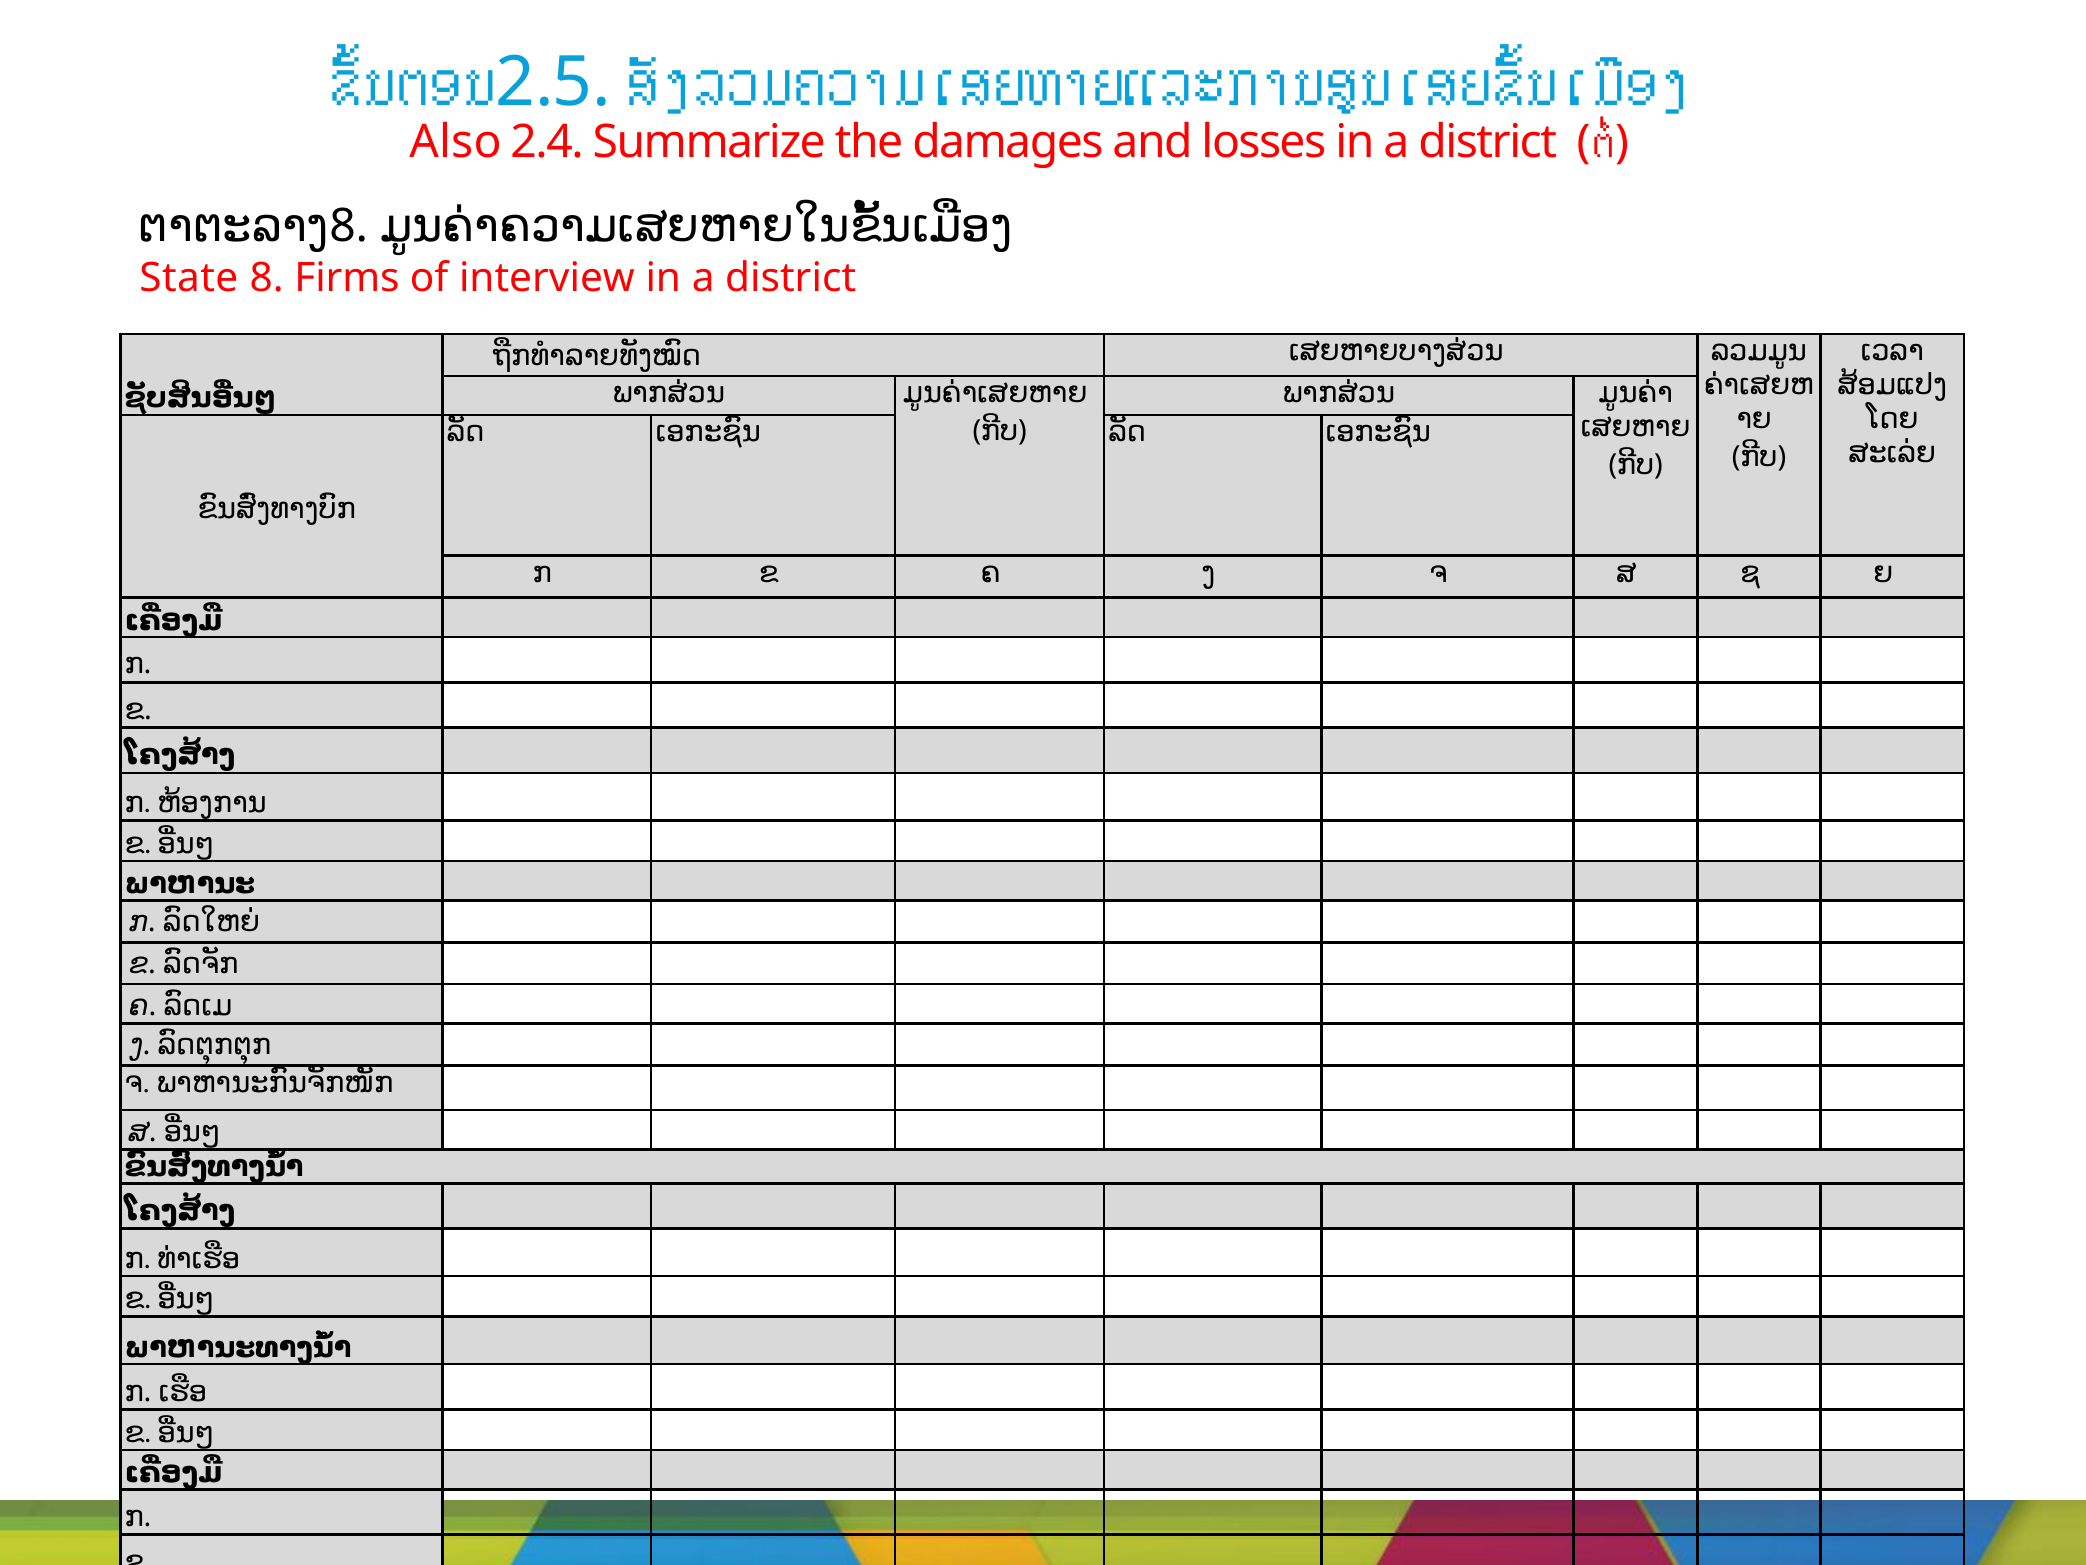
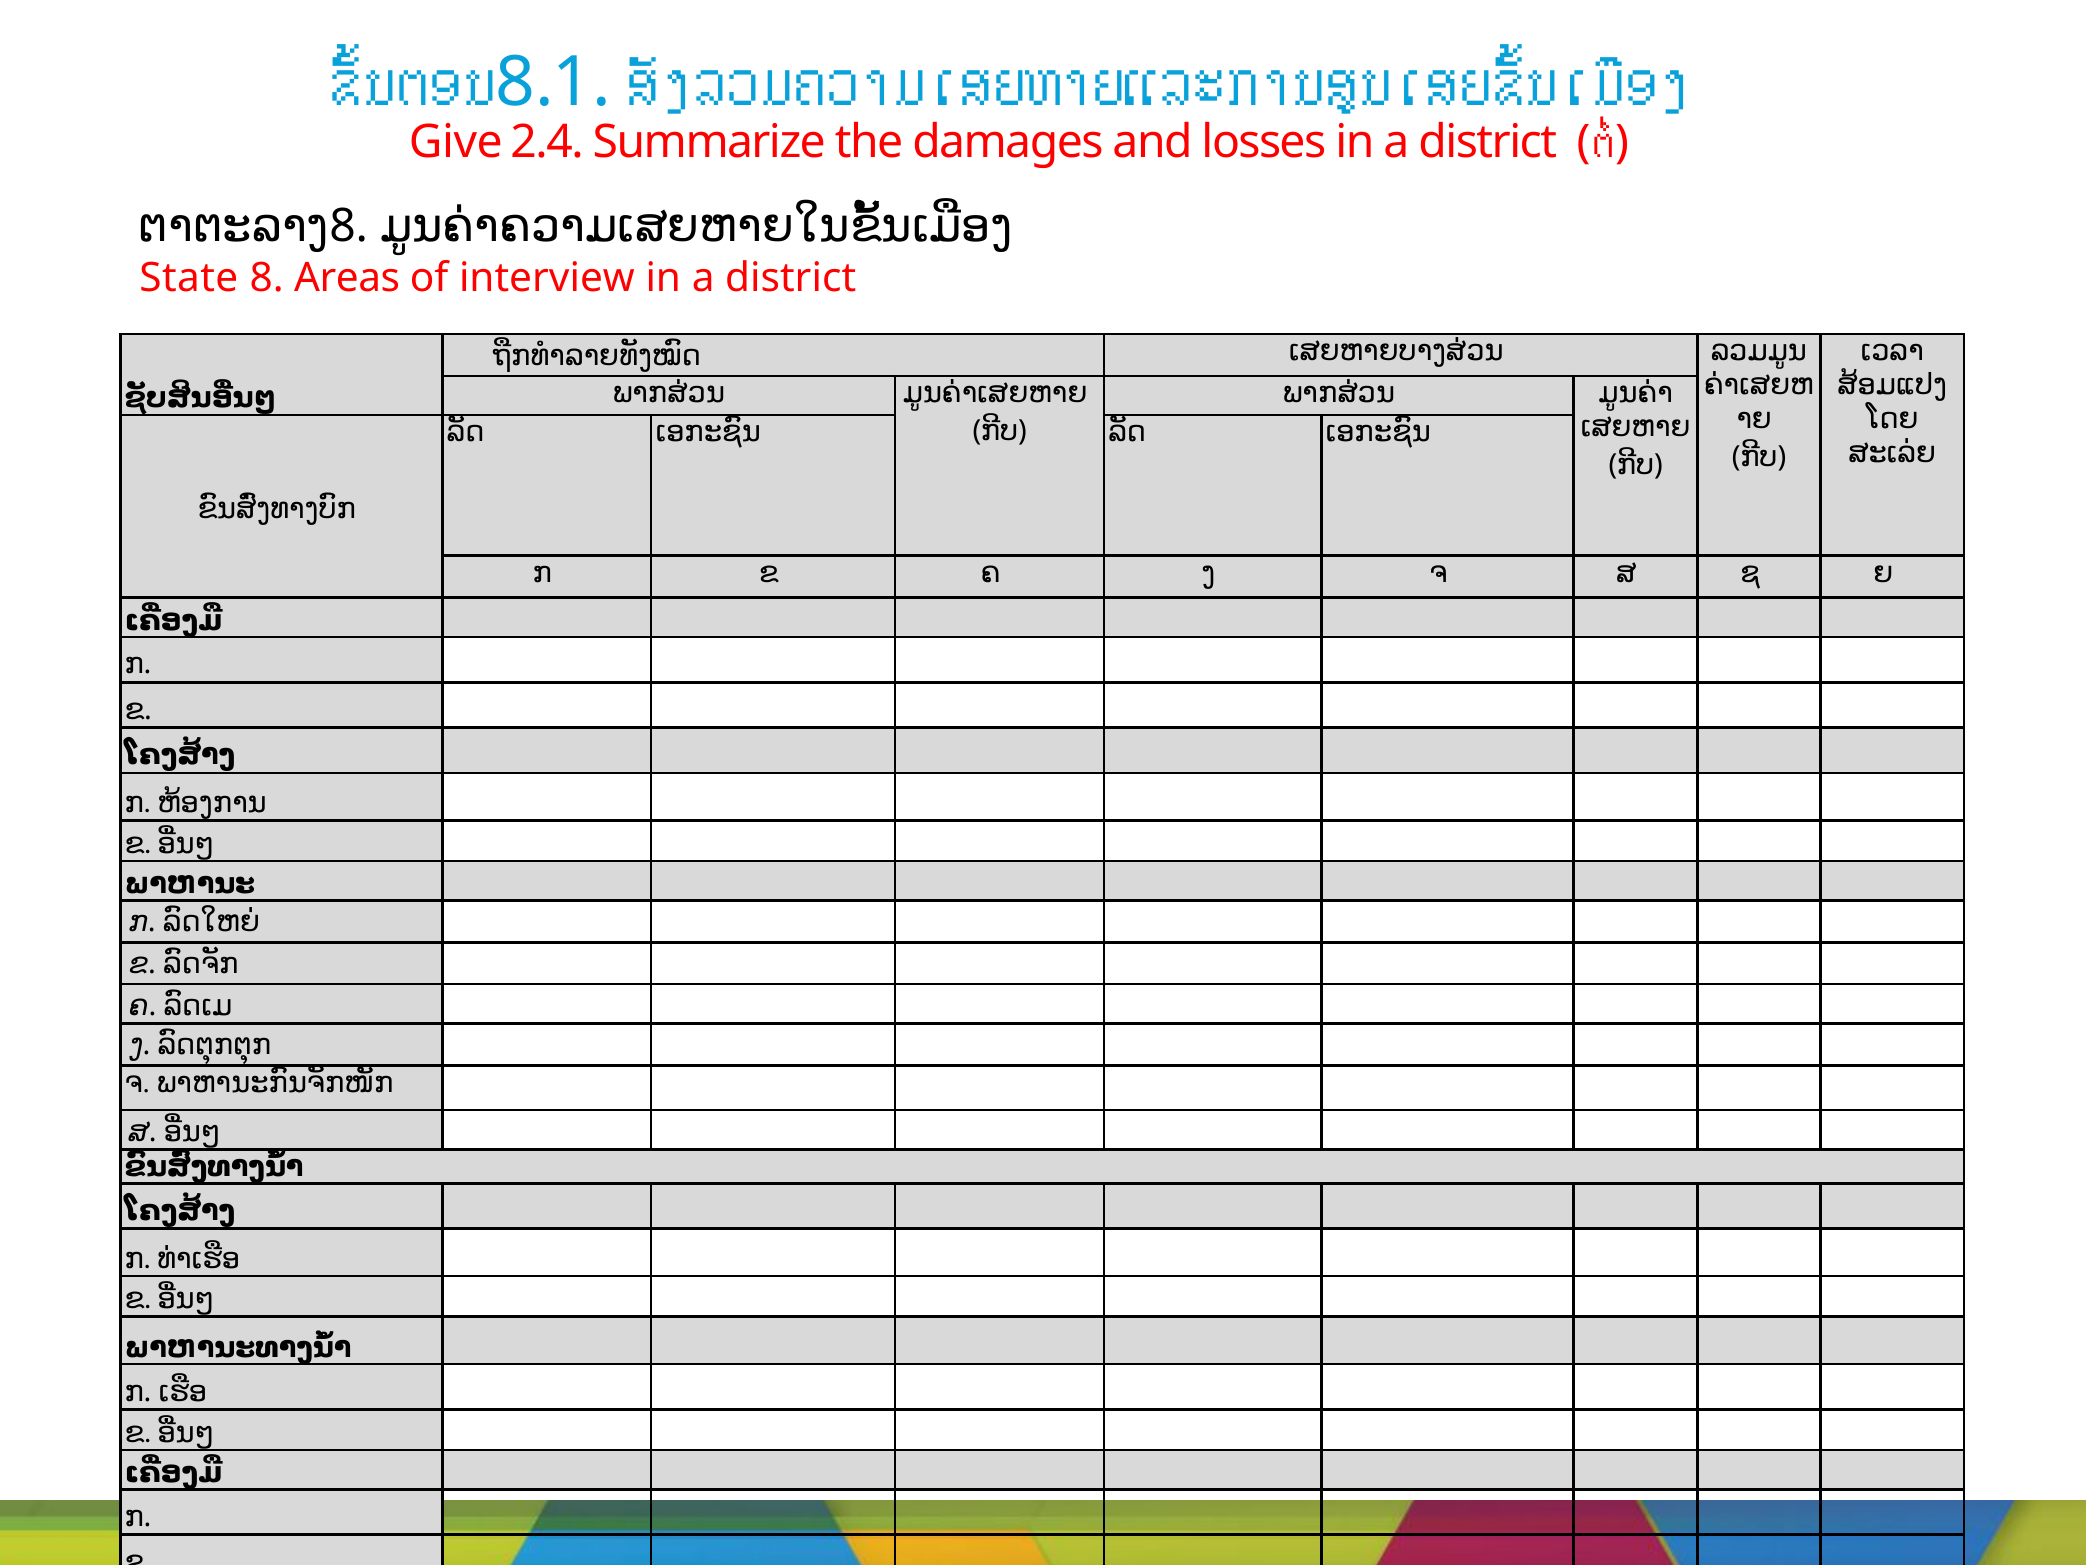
2.5: 2.5 -> 8.1 (553, 82)
Also: Also -> Give (456, 142)
Firms: Firms -> Areas (347, 278)
